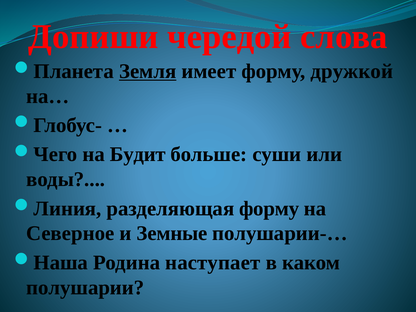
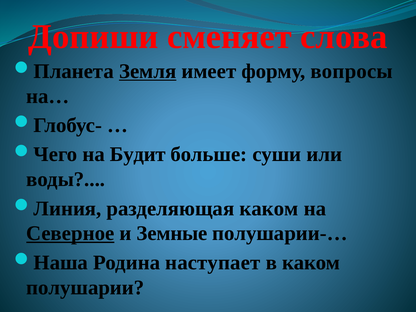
чередой: чередой -> сменяет (230, 37)
дружкой: дружкой -> вопросы (352, 71)
разделяющая форму: форму -> каком (269, 209)
Северное underline: none -> present (70, 233)
